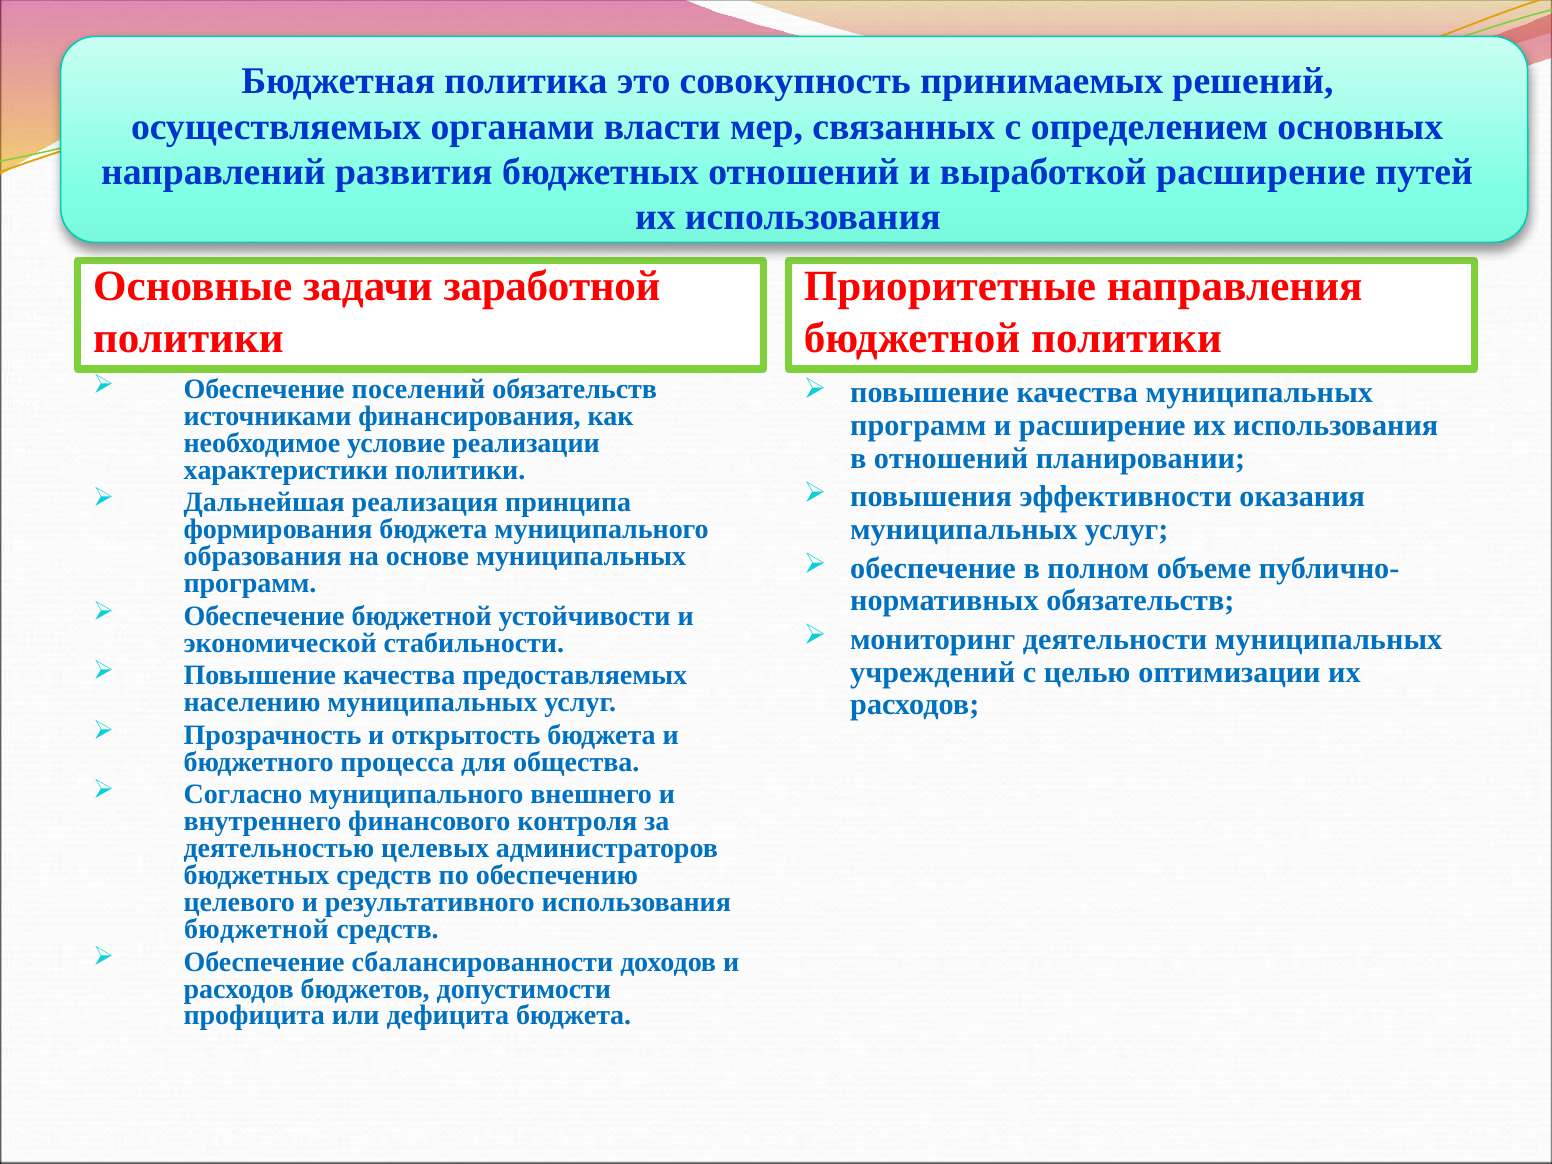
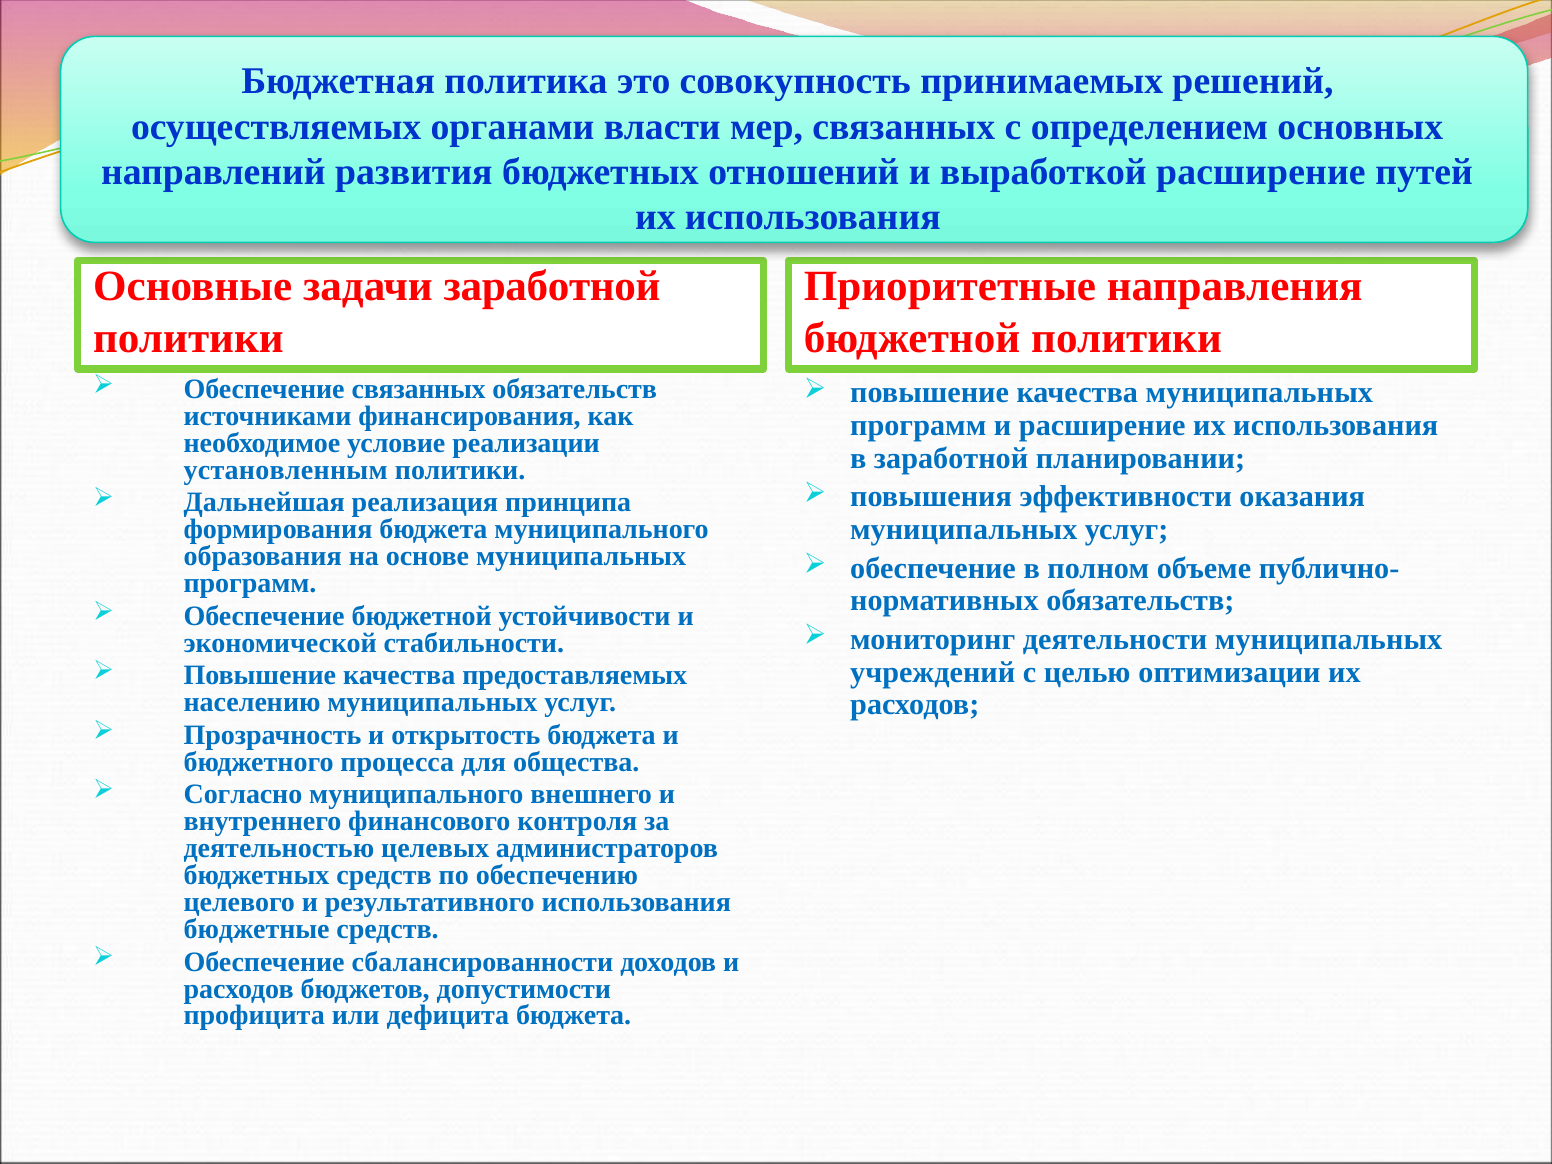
Обеспечение поселений: поселений -> связанных (419, 389)
в отношений: отношений -> заработной (951, 458)
характеристики: характеристики -> установленным (286, 470)
бюджетной: бюджетной -> бюджетные (257, 929)
